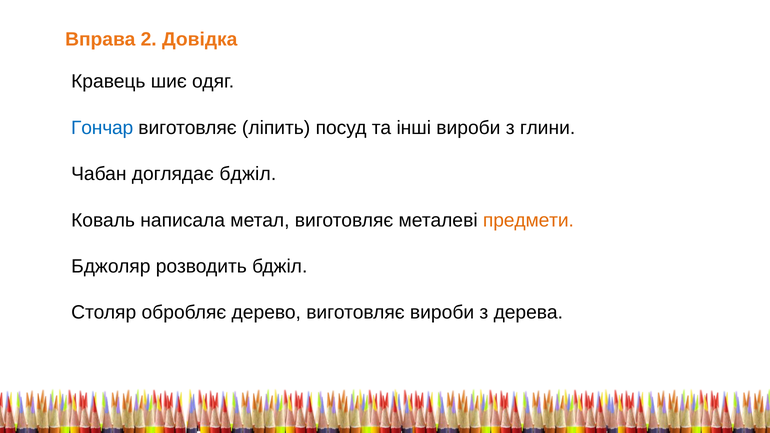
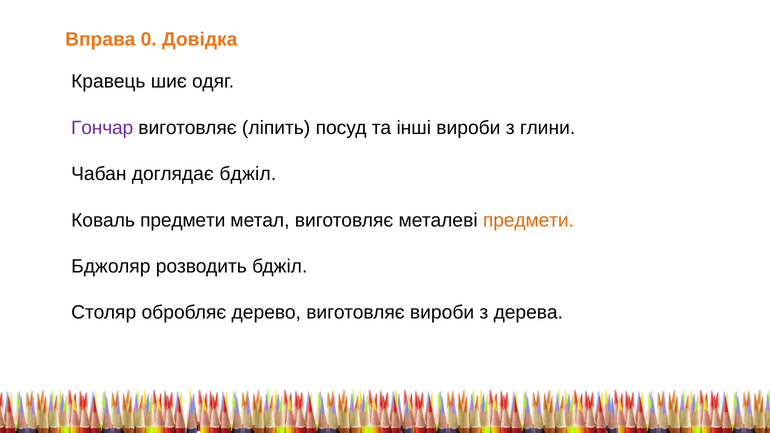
2: 2 -> 0 (149, 39)
Гончар colour: blue -> purple (102, 128)
Коваль написала: написала -> предмети (183, 220)
